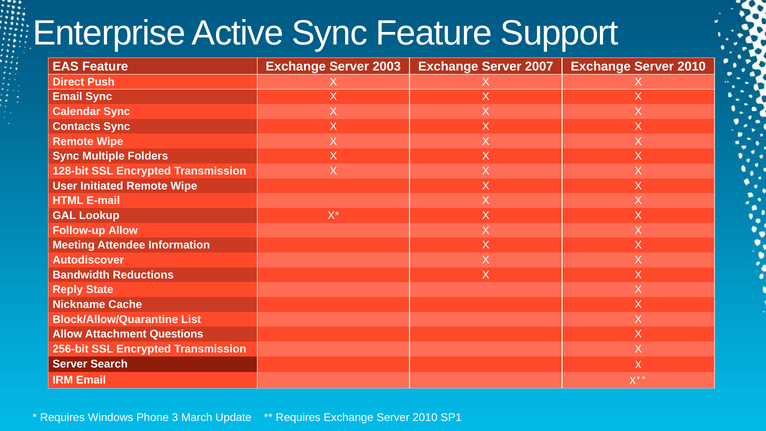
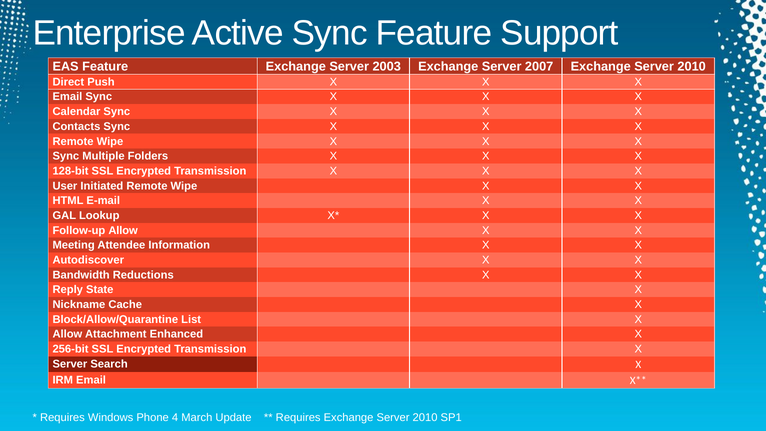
Questions: Questions -> Enhanced (176, 334)
3: 3 -> 4 (175, 418)
